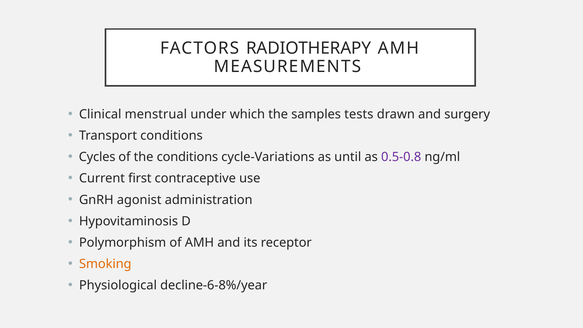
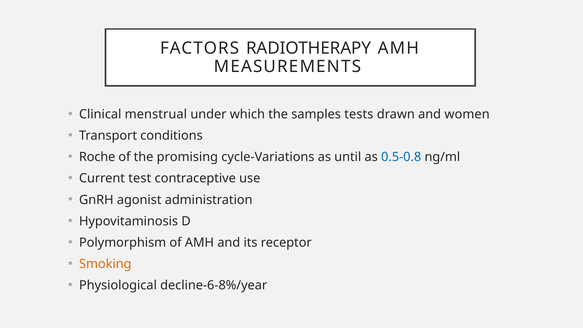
surgery: surgery -> women (467, 114)
Cycles: Cycles -> Roche (97, 157)
the conditions: conditions -> promising (187, 157)
0.5-0.8 colour: purple -> blue (401, 157)
first: first -> test (140, 178)
